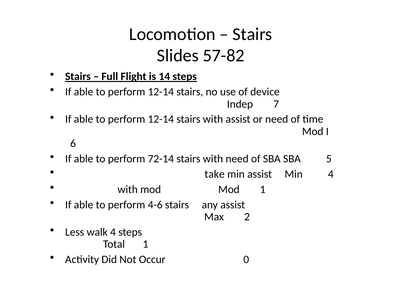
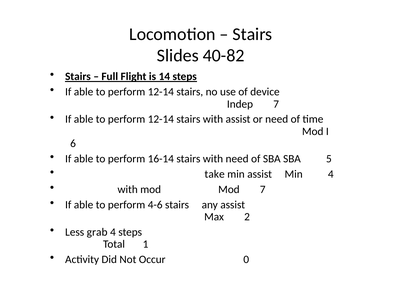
57-82: 57-82 -> 40-82 (224, 56)
72-14: 72-14 -> 16-14 (161, 159)
Mod 1: 1 -> 7 (263, 190)
walk: walk -> grab (97, 232)
